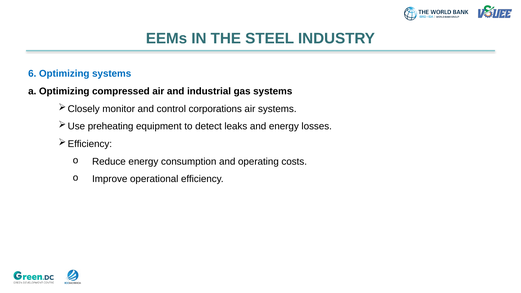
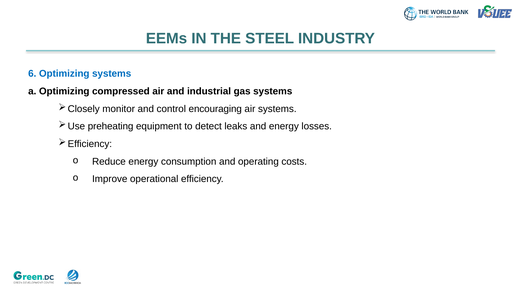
corporations: corporations -> encouraging (215, 109)
